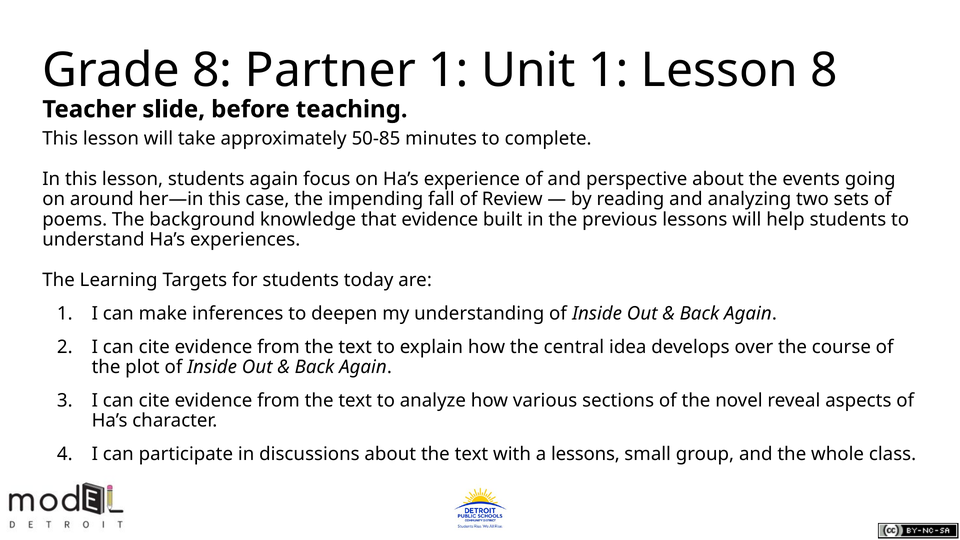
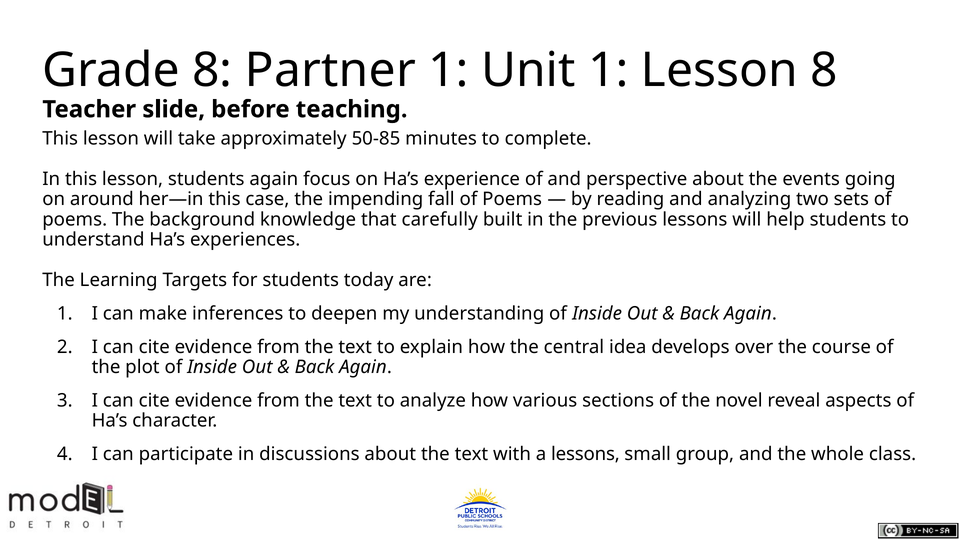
fall of Review: Review -> Poems (512, 199)
that evidence: evidence -> carefully (440, 219)
